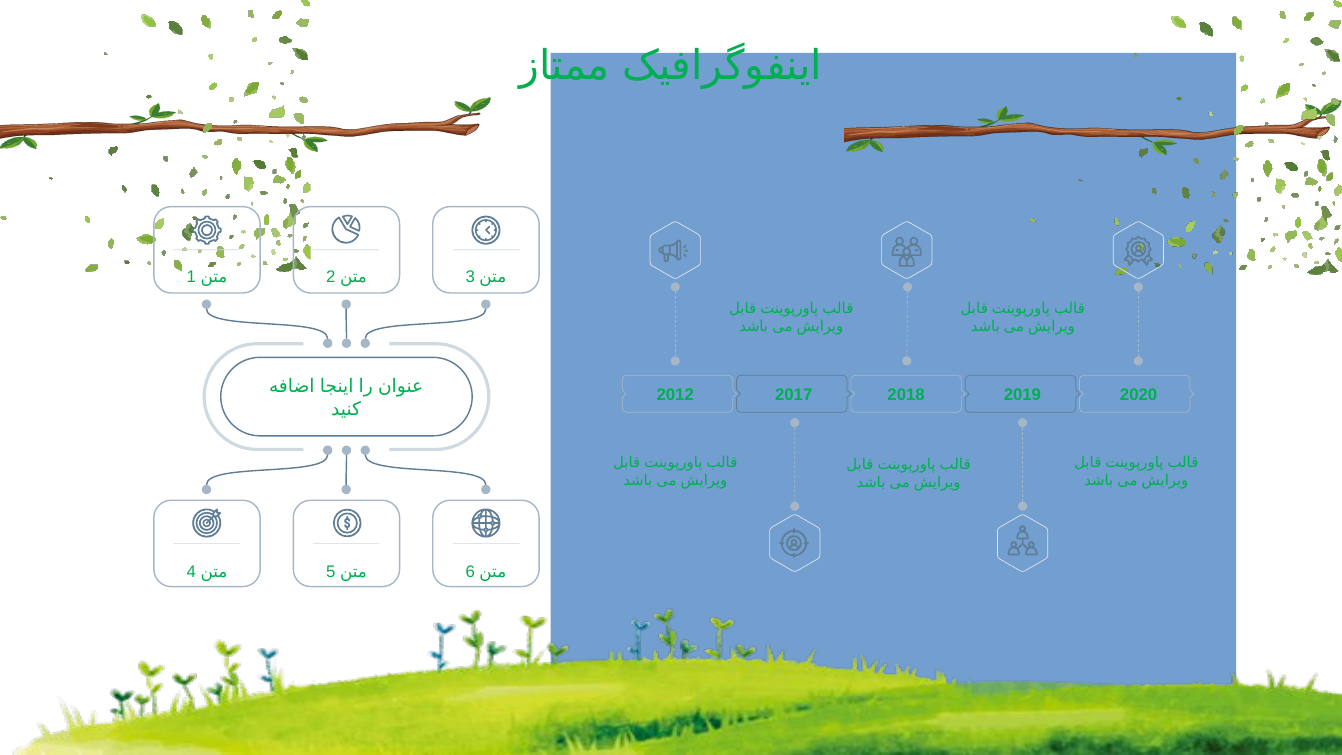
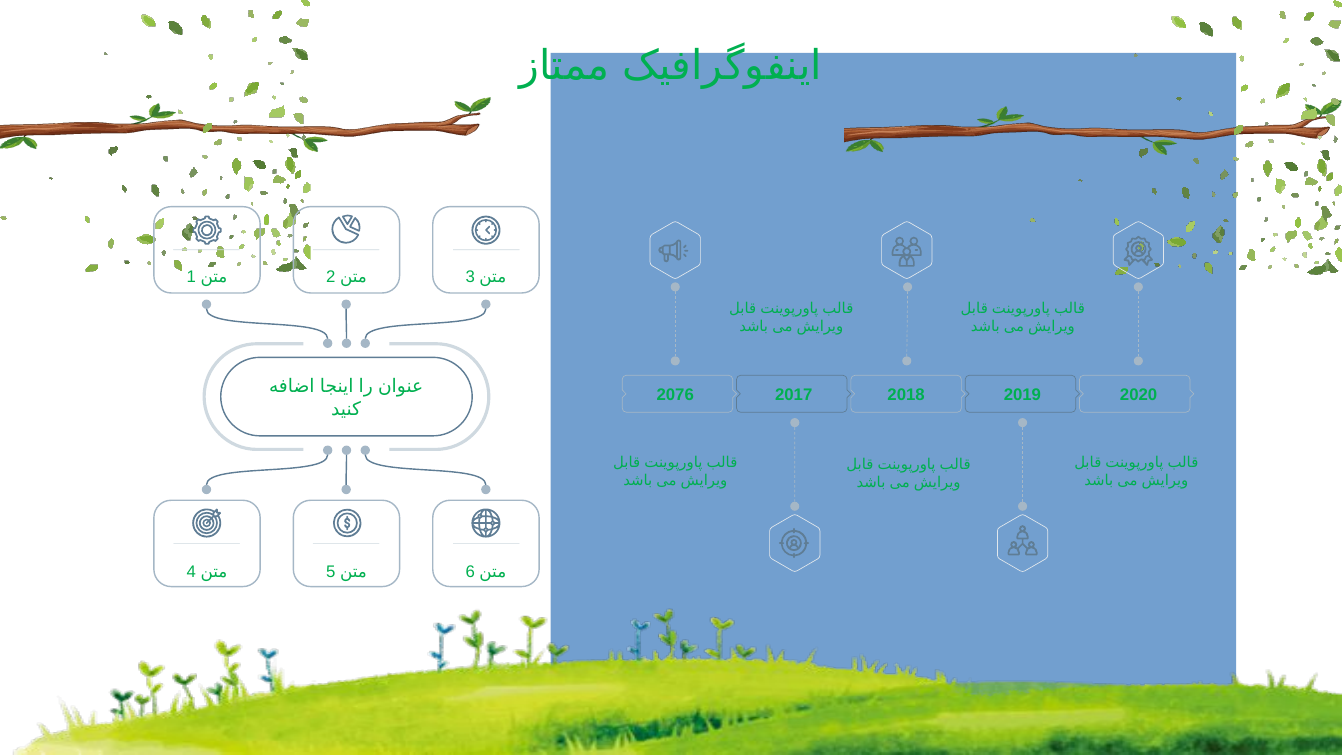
2012: 2012 -> 2076 (675, 395)
